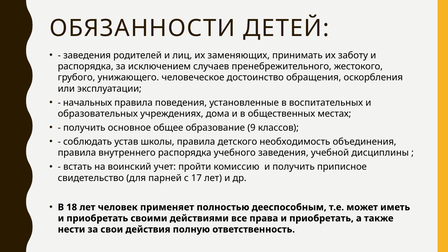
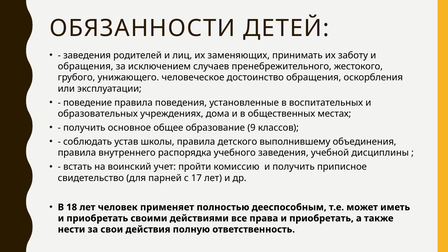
распорядка: распорядка -> обращения (86, 66)
начальных: начальных -> поведение (88, 103)
необходимость: необходимость -> выполнившему (295, 142)
